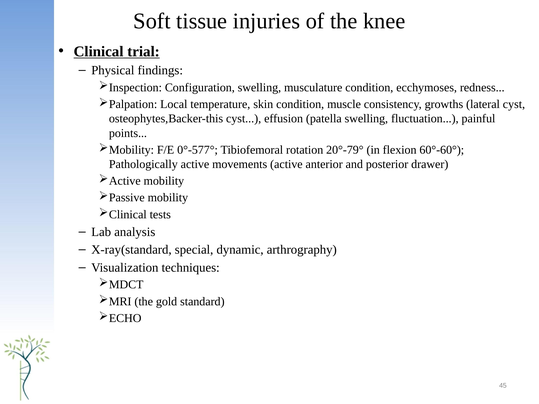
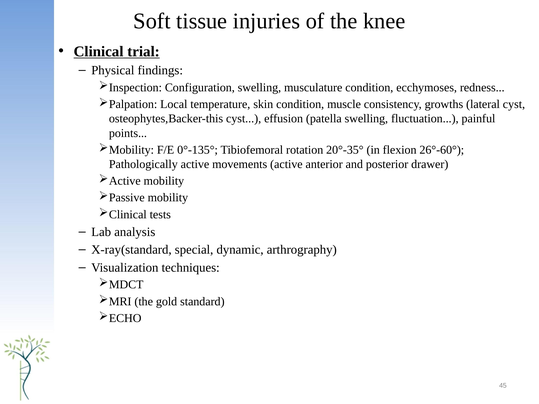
0°-577°: 0°-577° -> 0°-135° (198, 150)
20°-79°: 20°-79° -> 20°-35° (345, 150)
60°-60°: 60°-60° -> 26°-60° (442, 150)
